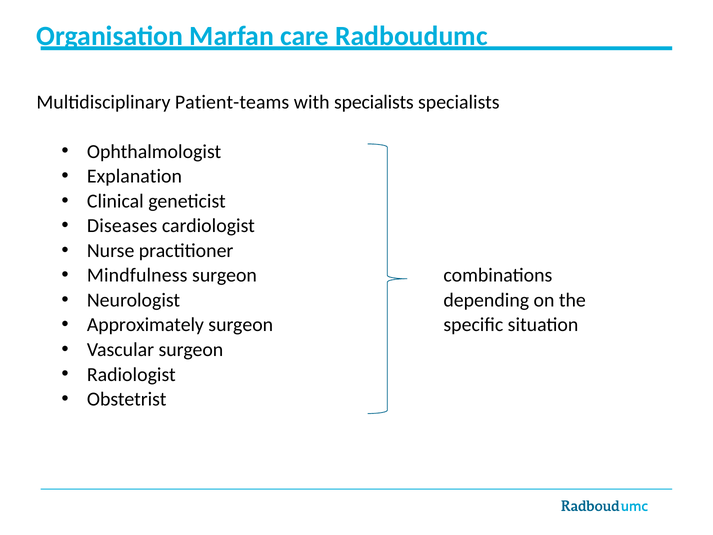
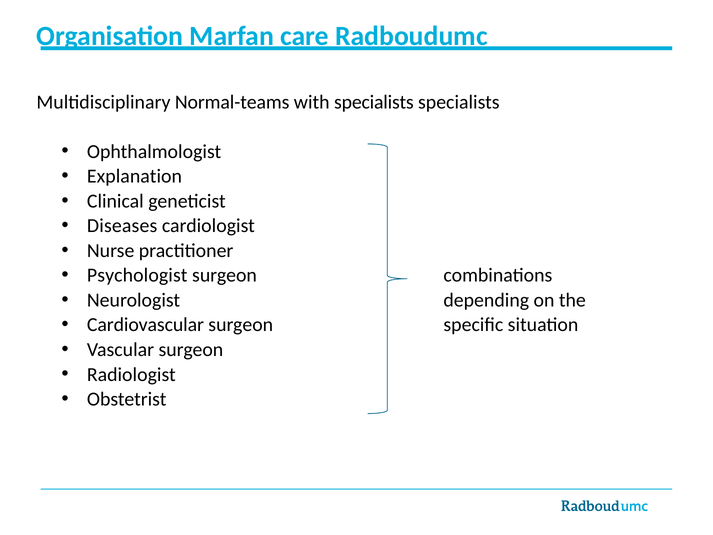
Patient-teams: Patient-teams -> Normal-teams (232, 102)
Mindfulness: Mindfulness -> Psychologist (137, 275)
Approximately: Approximately -> Cardiovascular (145, 325)
